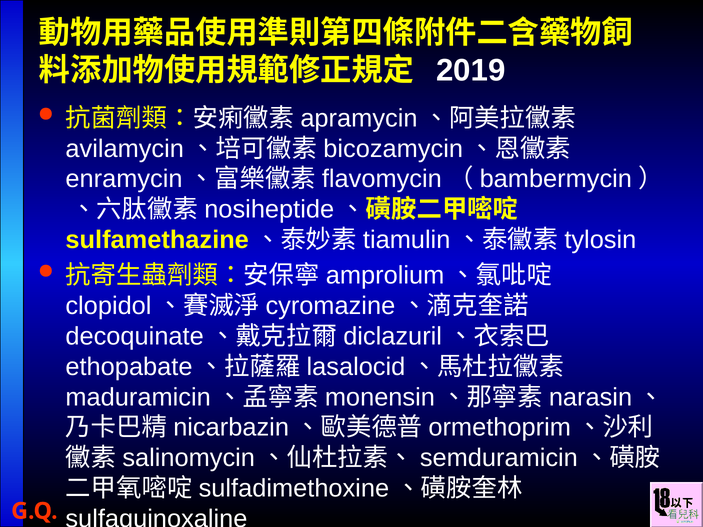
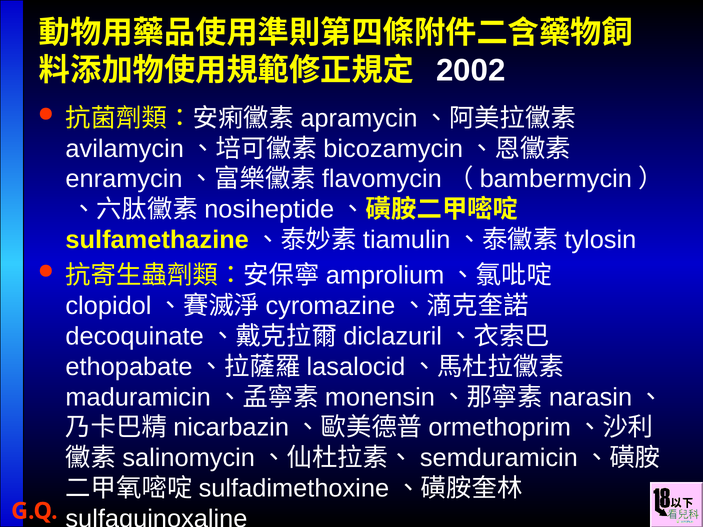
2019: 2019 -> 2002 (471, 70)
